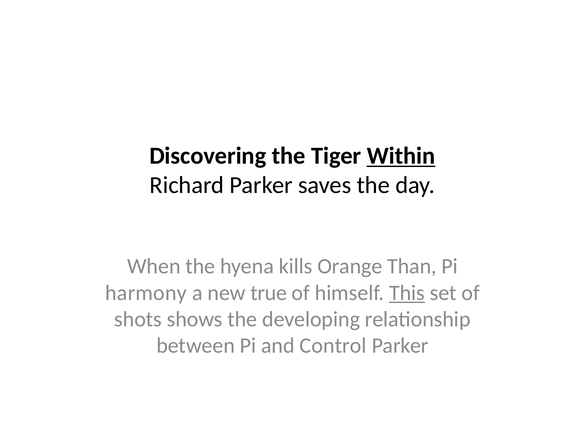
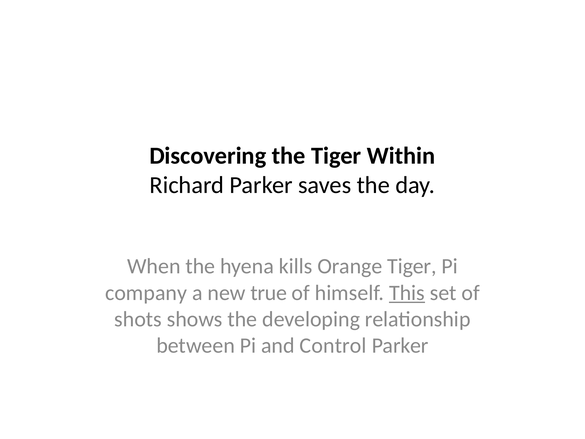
Within underline: present -> none (401, 156)
Orange Than: Than -> Tiger (412, 266)
harmony: harmony -> company (146, 293)
